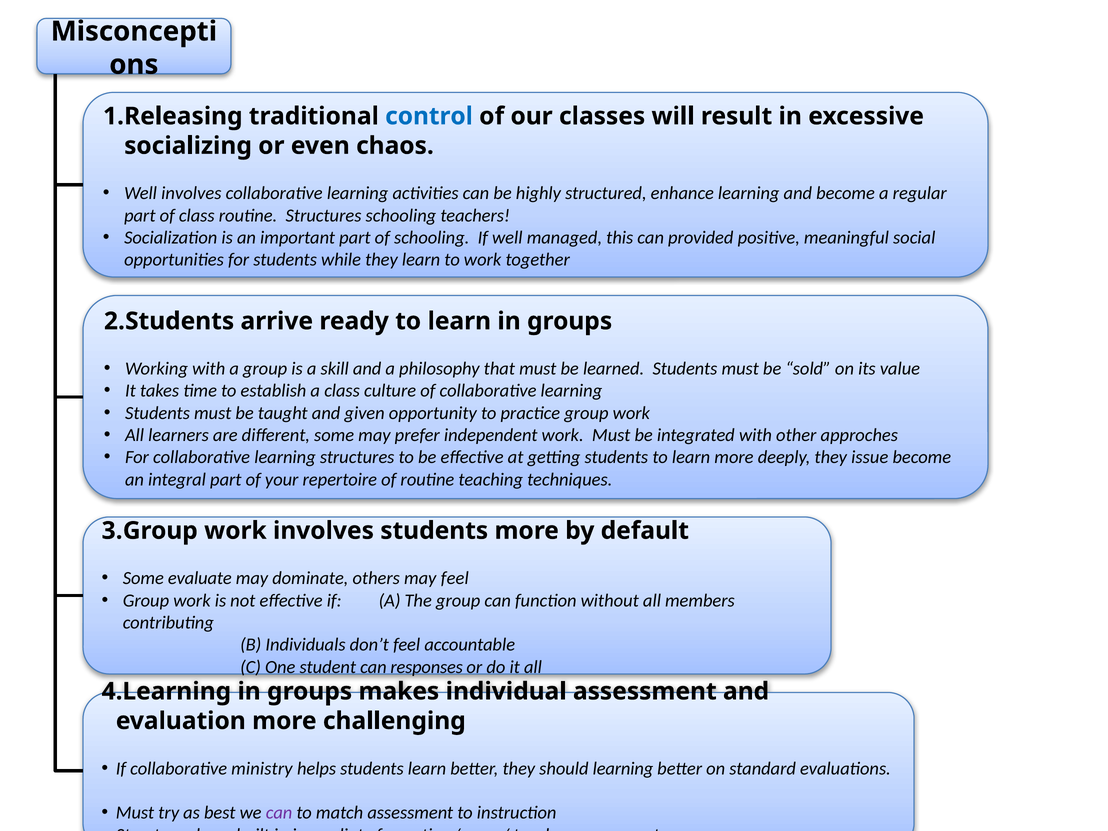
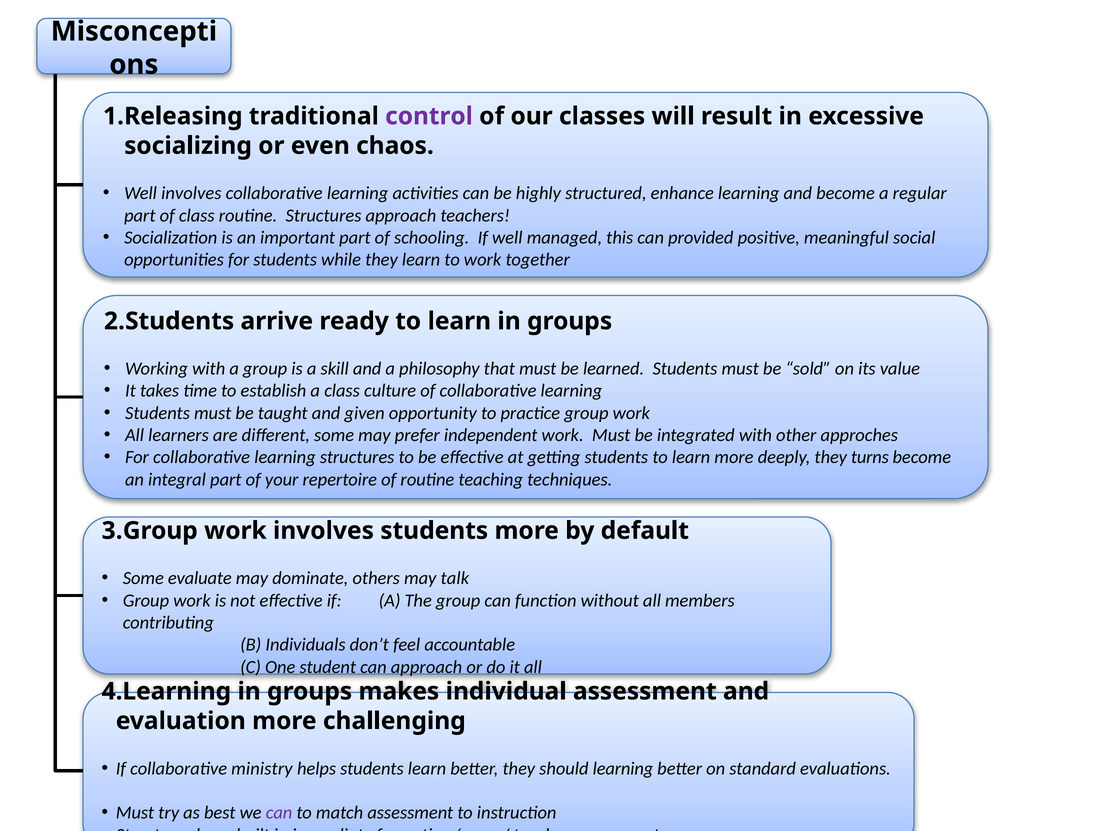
control colour: blue -> purple (429, 116)
Structures schooling: schooling -> approach (401, 215)
issue: issue -> turns (870, 457)
may feel: feel -> talk (455, 578)
can responses: responses -> approach (427, 667)
